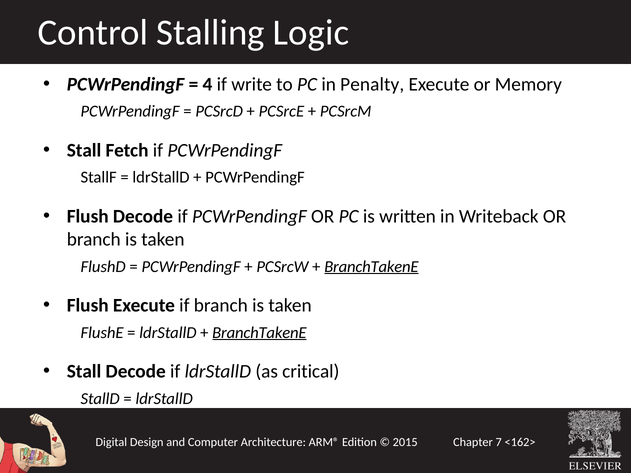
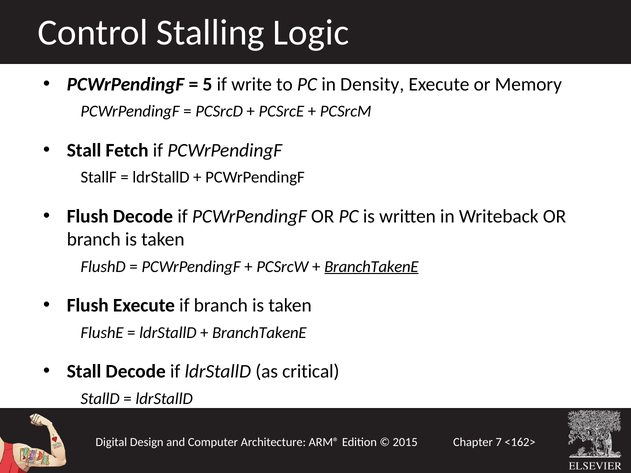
4: 4 -> 5 (207, 84)
Penalty: Penalty -> Density (372, 84)
BranchTakenE underline: present -> none (259, 333)
